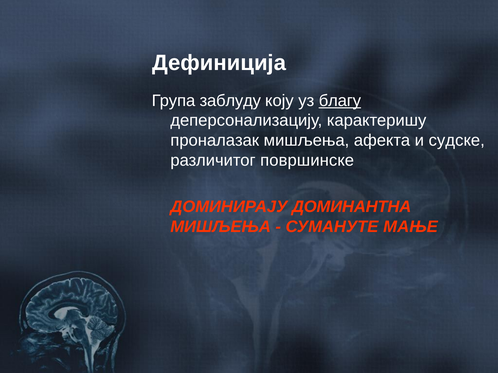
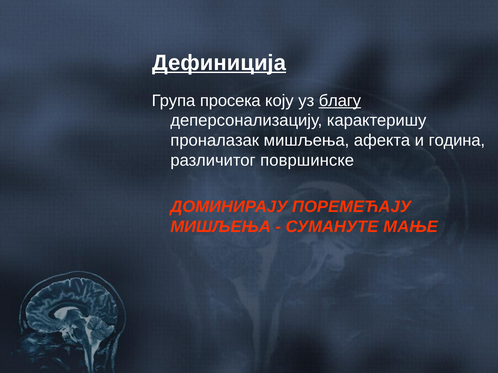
Дефиниција underline: none -> present (219, 63)
заблуду: заблуду -> просека (230, 101)
судске: судске -> година (457, 141)
ДОМИНАНТНА: ДОМИНАНТНА -> ПОРЕМЕЋАЈУ (352, 207)
